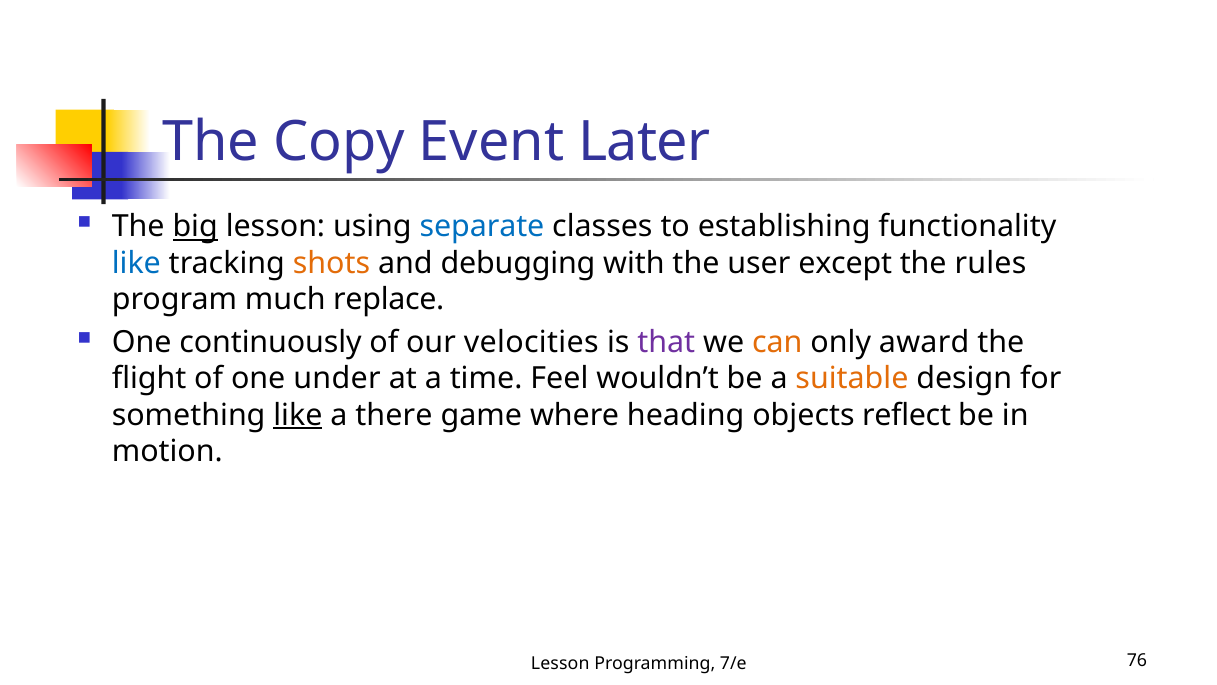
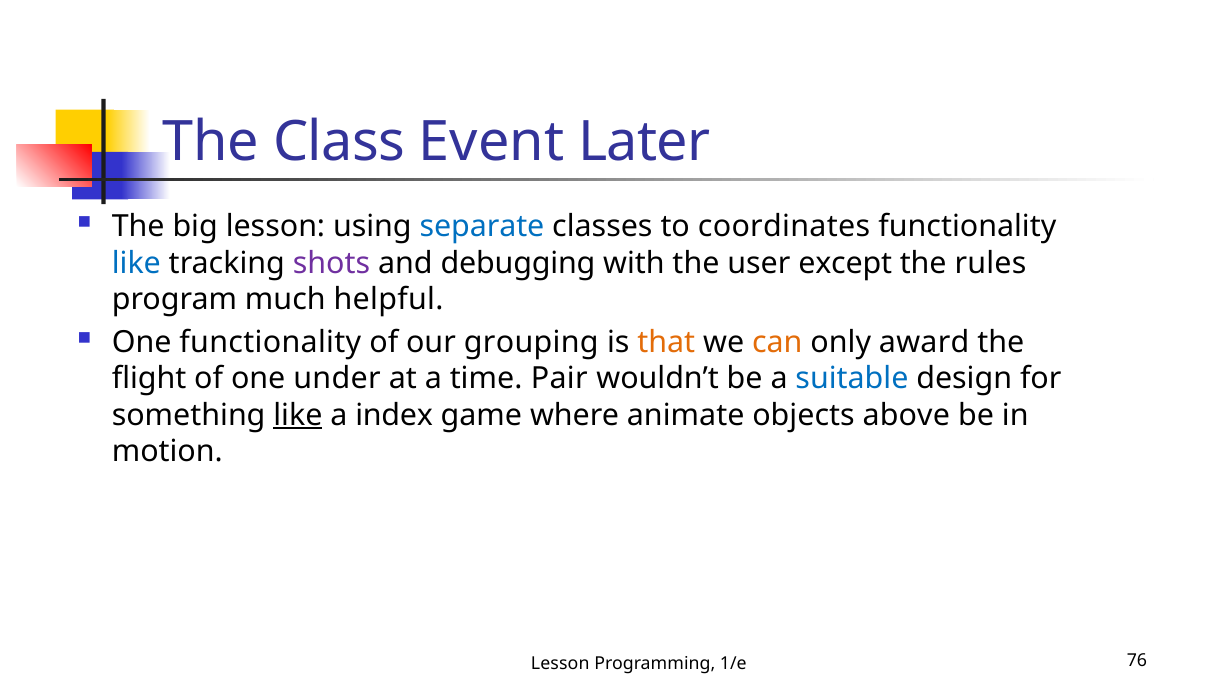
Copy: Copy -> Class (339, 142)
big underline: present -> none (195, 226)
establishing: establishing -> coordinates (784, 226)
shots colour: orange -> purple (331, 263)
replace: replace -> helpful (389, 299)
One continuously: continuously -> functionality (270, 342)
velocities: velocities -> grouping (531, 342)
that colour: purple -> orange (666, 342)
Feel: Feel -> Pair (559, 378)
suitable colour: orange -> blue (852, 378)
there: there -> index (394, 415)
heading: heading -> animate (686, 415)
reflect: reflect -> above (906, 415)
7/e: 7/e -> 1/e (733, 663)
